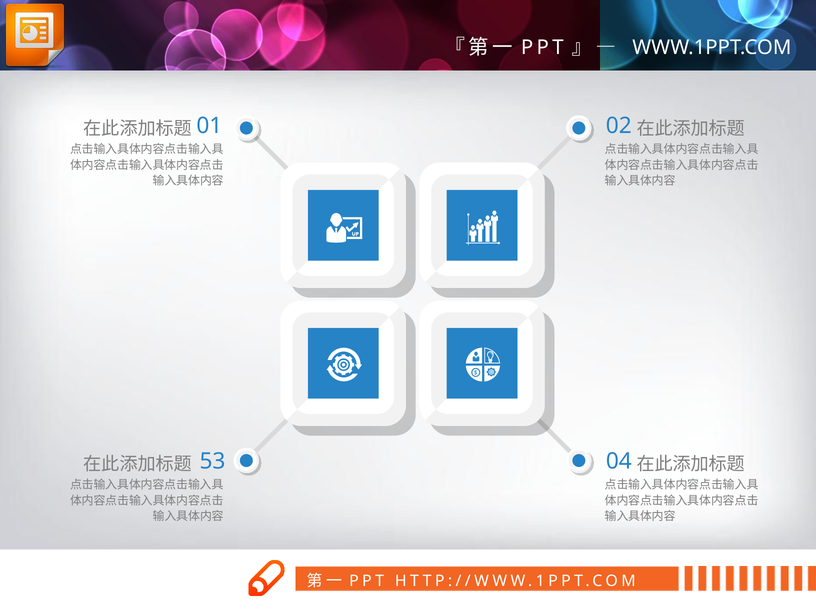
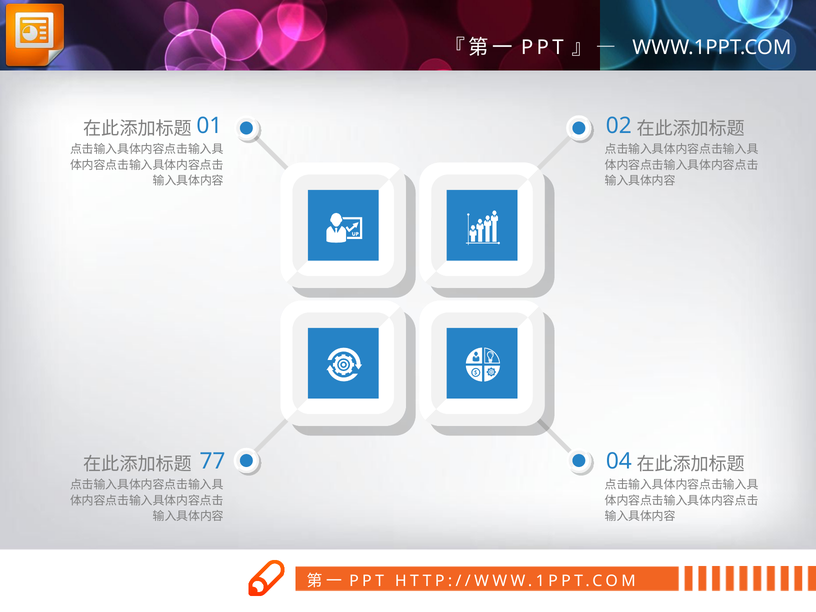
53: 53 -> 77 (212, 461)
